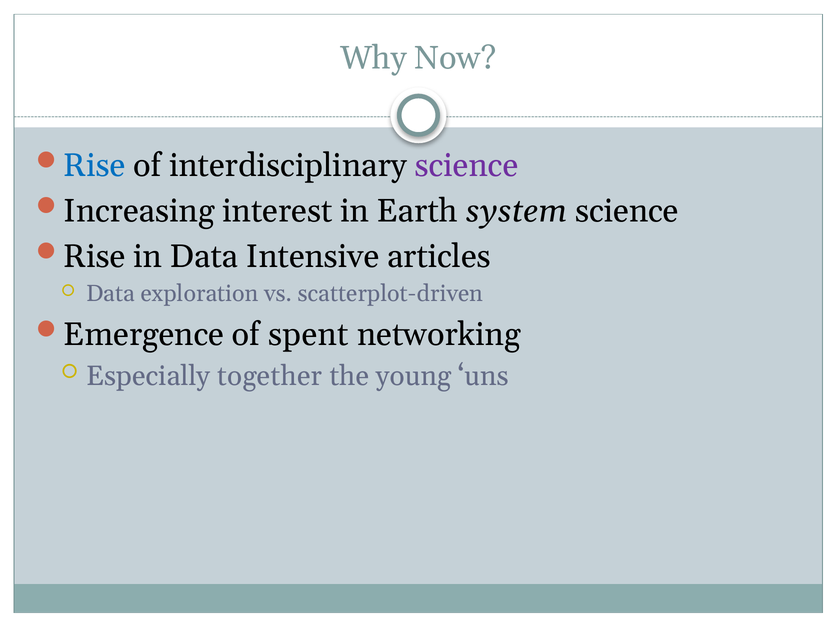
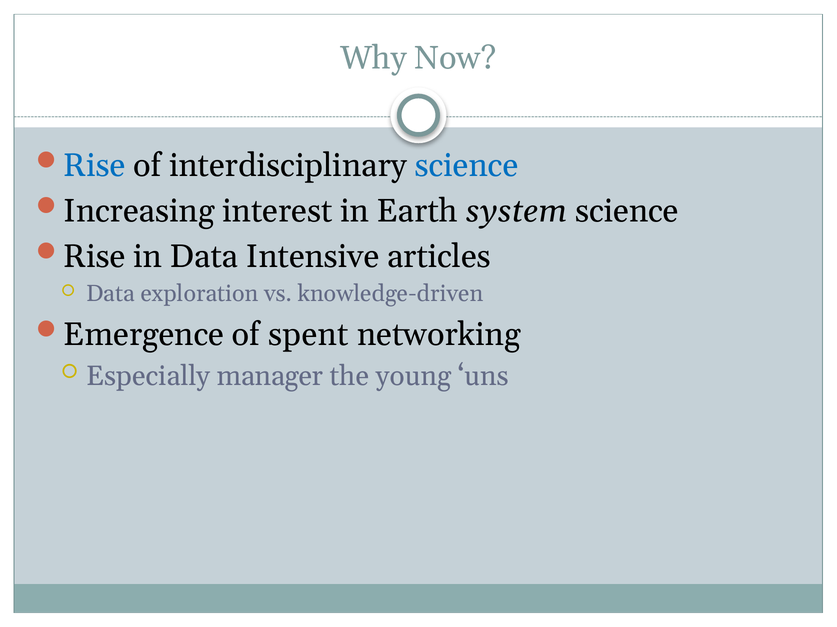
science colour: purple -> blue (467, 166)
scatterplot-driven: scatterplot-driven -> knowledge-driven (390, 294)
together: together -> manager (270, 376)
